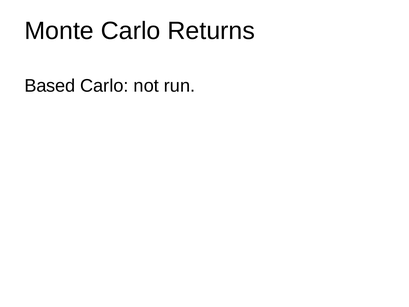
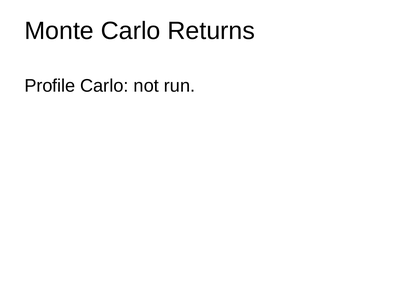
Based: Based -> Profile (50, 86)
